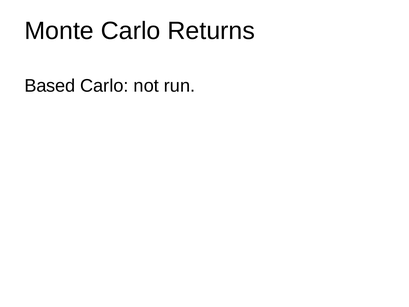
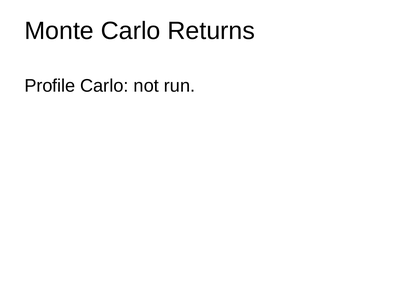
Based: Based -> Profile (50, 86)
